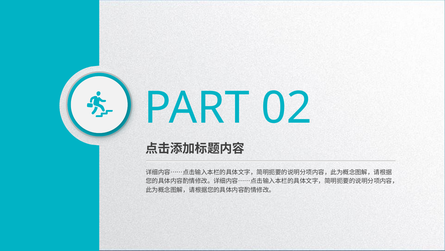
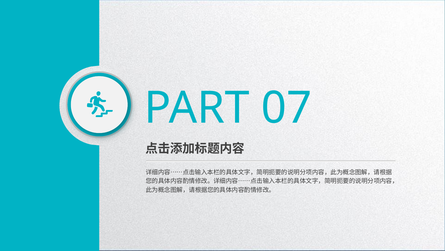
02: 02 -> 07 (287, 108)
